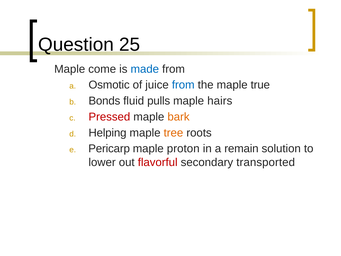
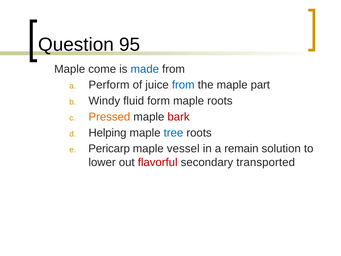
25: 25 -> 95 (130, 45)
Osmotic: Osmotic -> Perform (109, 85)
true: true -> part (260, 85)
Bonds: Bonds -> Windy (104, 101)
pulls: pulls -> form (159, 101)
maple hairs: hairs -> roots (220, 101)
Pressed colour: red -> orange (109, 117)
bark colour: orange -> red (179, 117)
tree colour: orange -> blue (173, 133)
proton: proton -> vessel (183, 149)
